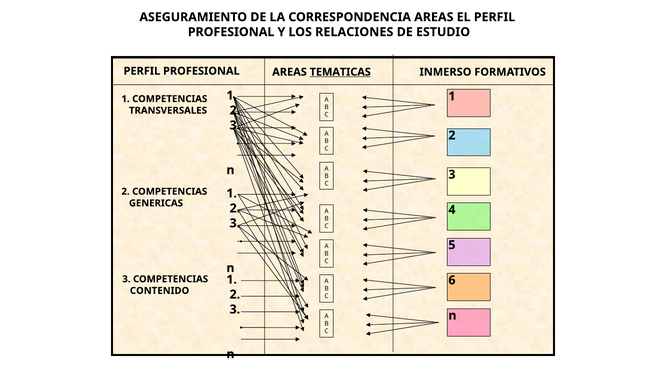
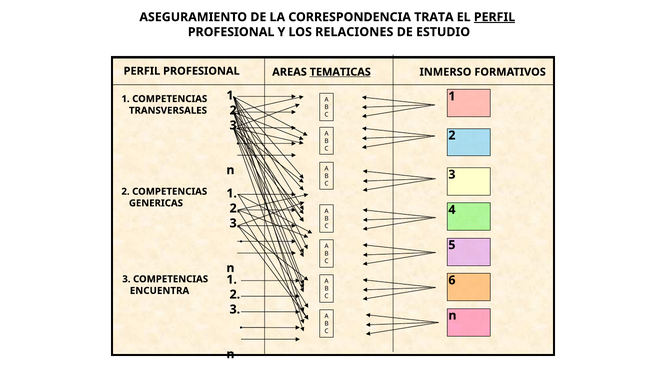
CORRESPONDENCIA AREAS: AREAS -> TRATA (434, 17)
PERFIL underline: none -> present (495, 17)
CONTENIDO: CONTENIDO -> ENCUENTRA (160, 290)
